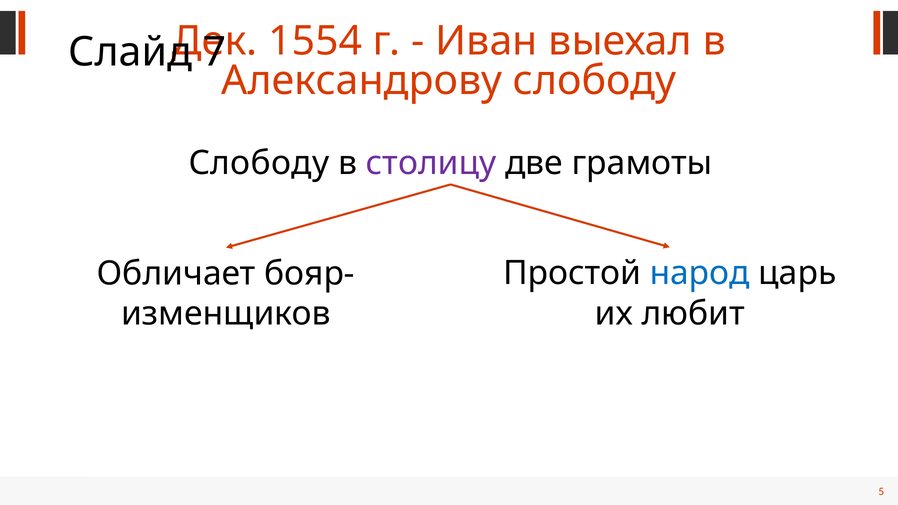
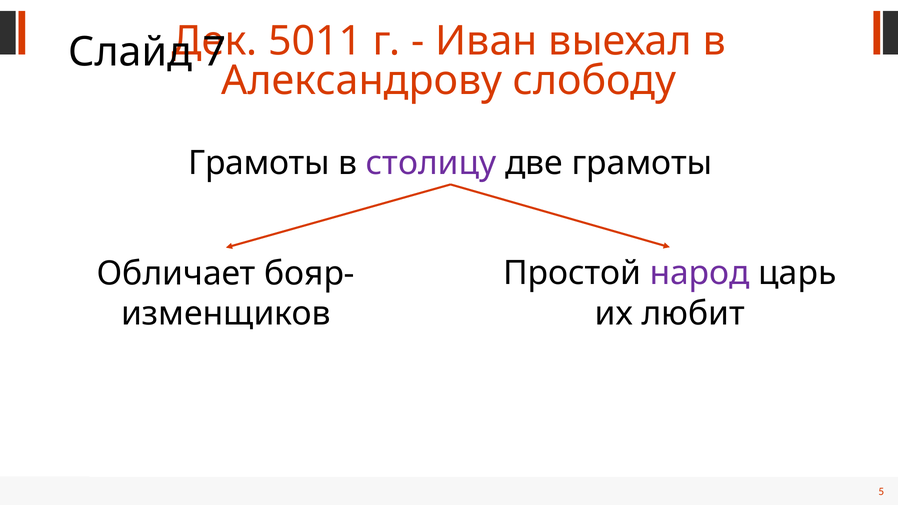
1554: 1554 -> 5011 (315, 41)
Слободу: Слободу -> Грамоты (259, 163)
народ colour: blue -> purple (700, 273)
